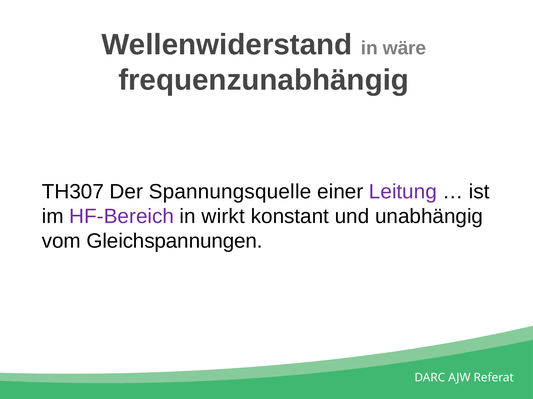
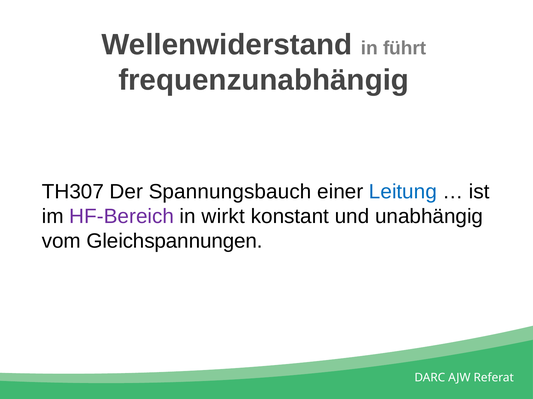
wäre: wäre -> führt (405, 48)
Spannungsquelle: Spannungsquelle -> Spannungsbauch (230, 192)
Leitung colour: purple -> blue (403, 192)
